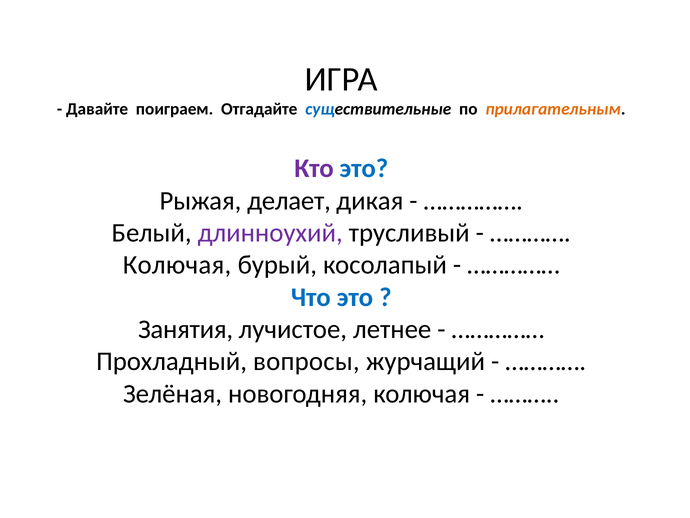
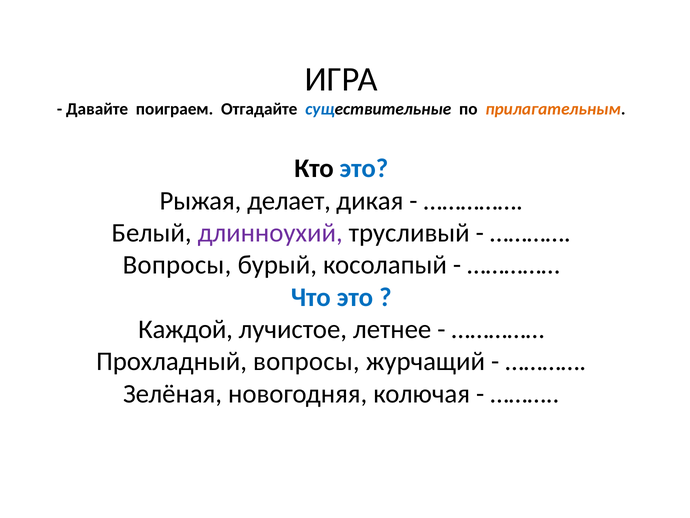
Кто colour: purple -> black (314, 168)
Колючая: Колючая -> Вопросы (177, 265)
Занятия: Занятия -> Каждой (186, 329)
